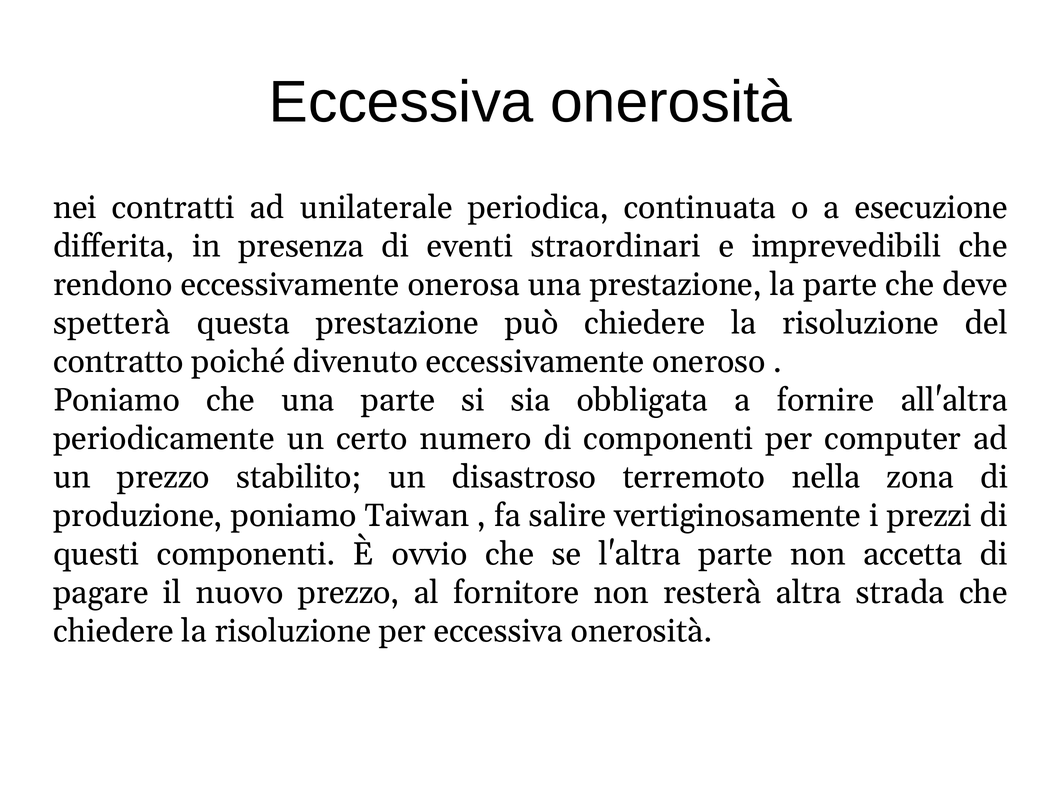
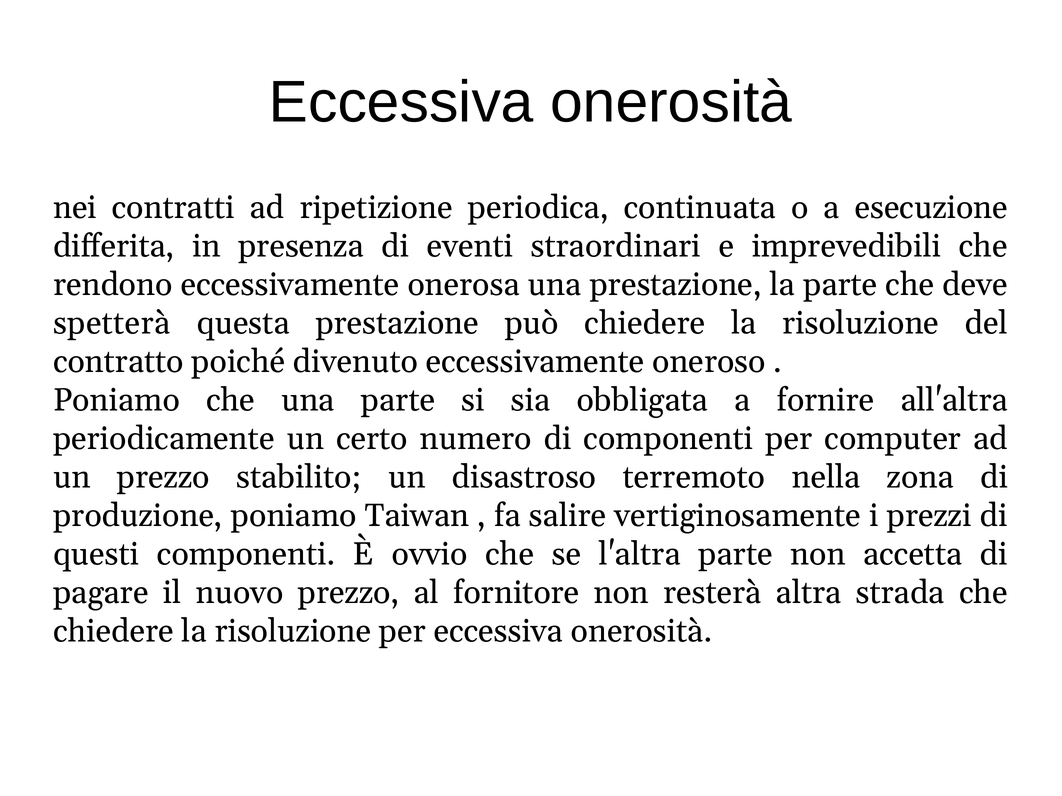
unilaterale: unilaterale -> ripetizione (376, 208)
